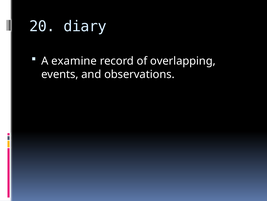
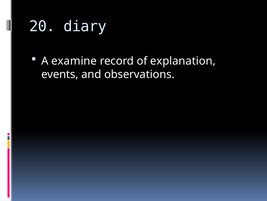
overlapping: overlapping -> explanation (183, 61)
